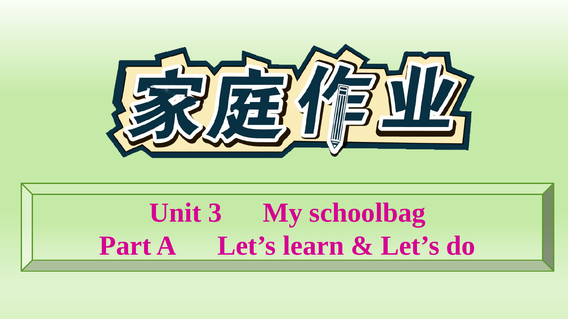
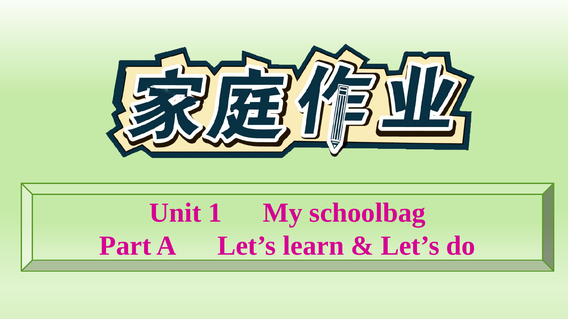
3: 3 -> 1 (215, 213)
